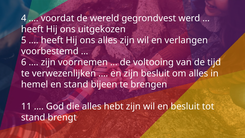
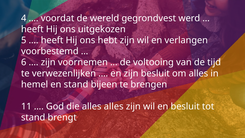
ons alles: alles -> hebt (108, 40)
alles hebt: hebt -> alles (114, 106)
